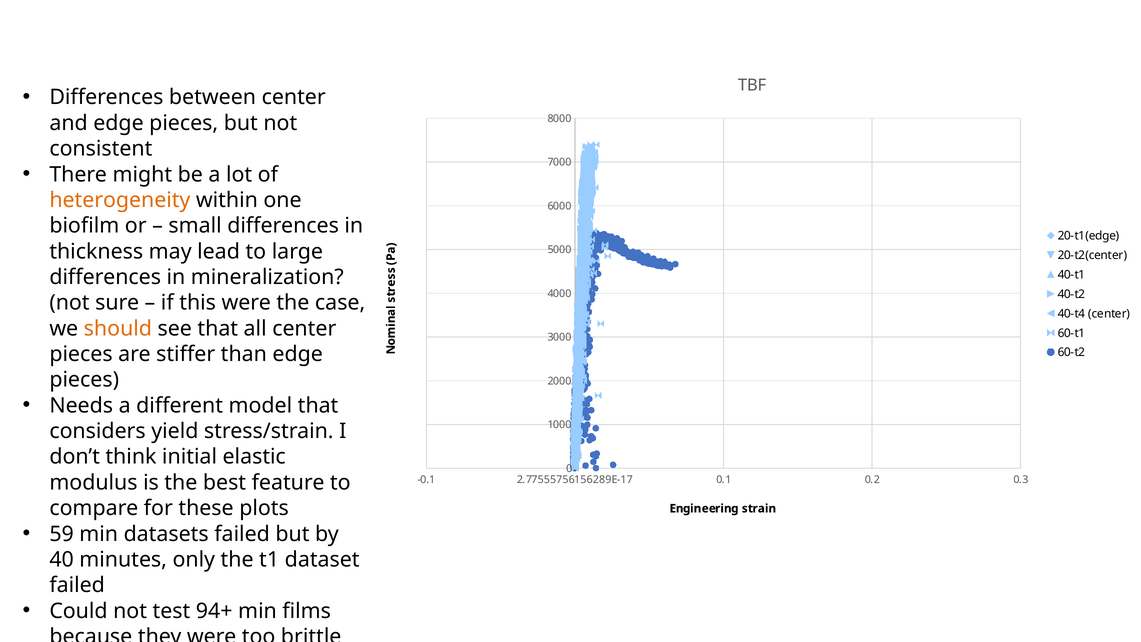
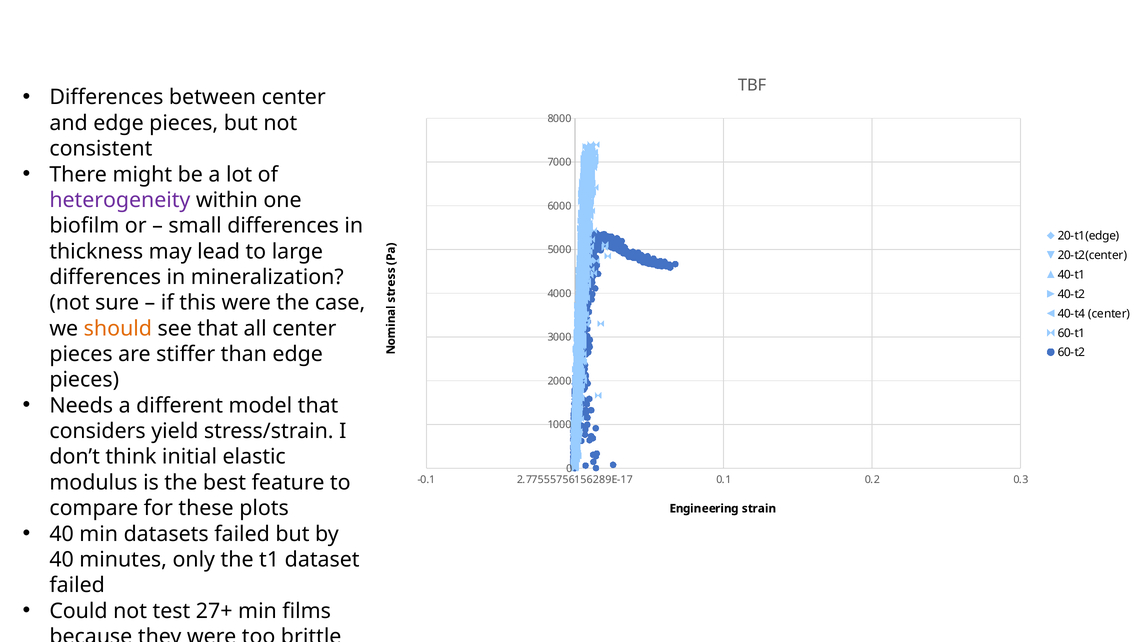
heterogeneity colour: orange -> purple (120, 200)
59: 59 -> 40 (62, 534)
94+: 94+ -> 27+ (214, 611)
